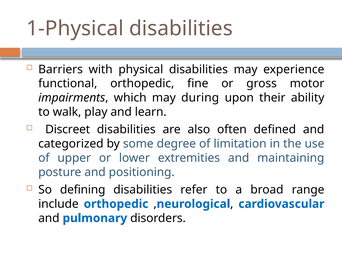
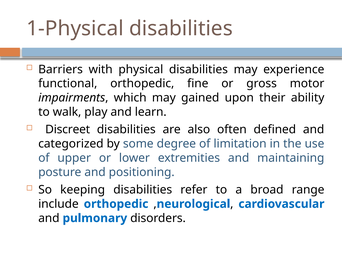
during: during -> gained (200, 98)
defining: defining -> keeping (83, 190)
